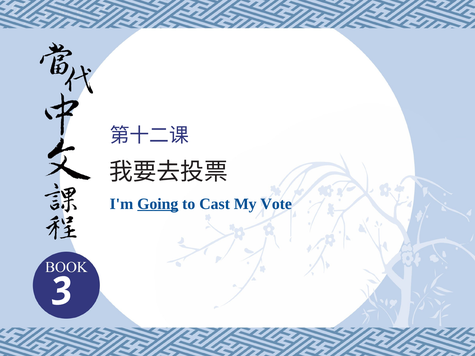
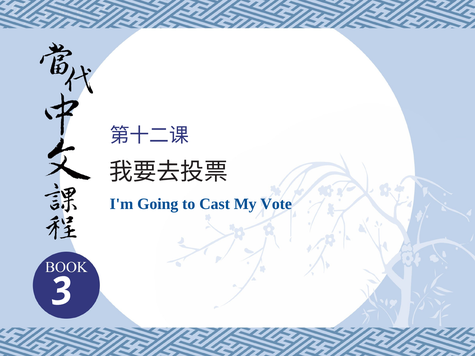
Going underline: present -> none (158, 204)
